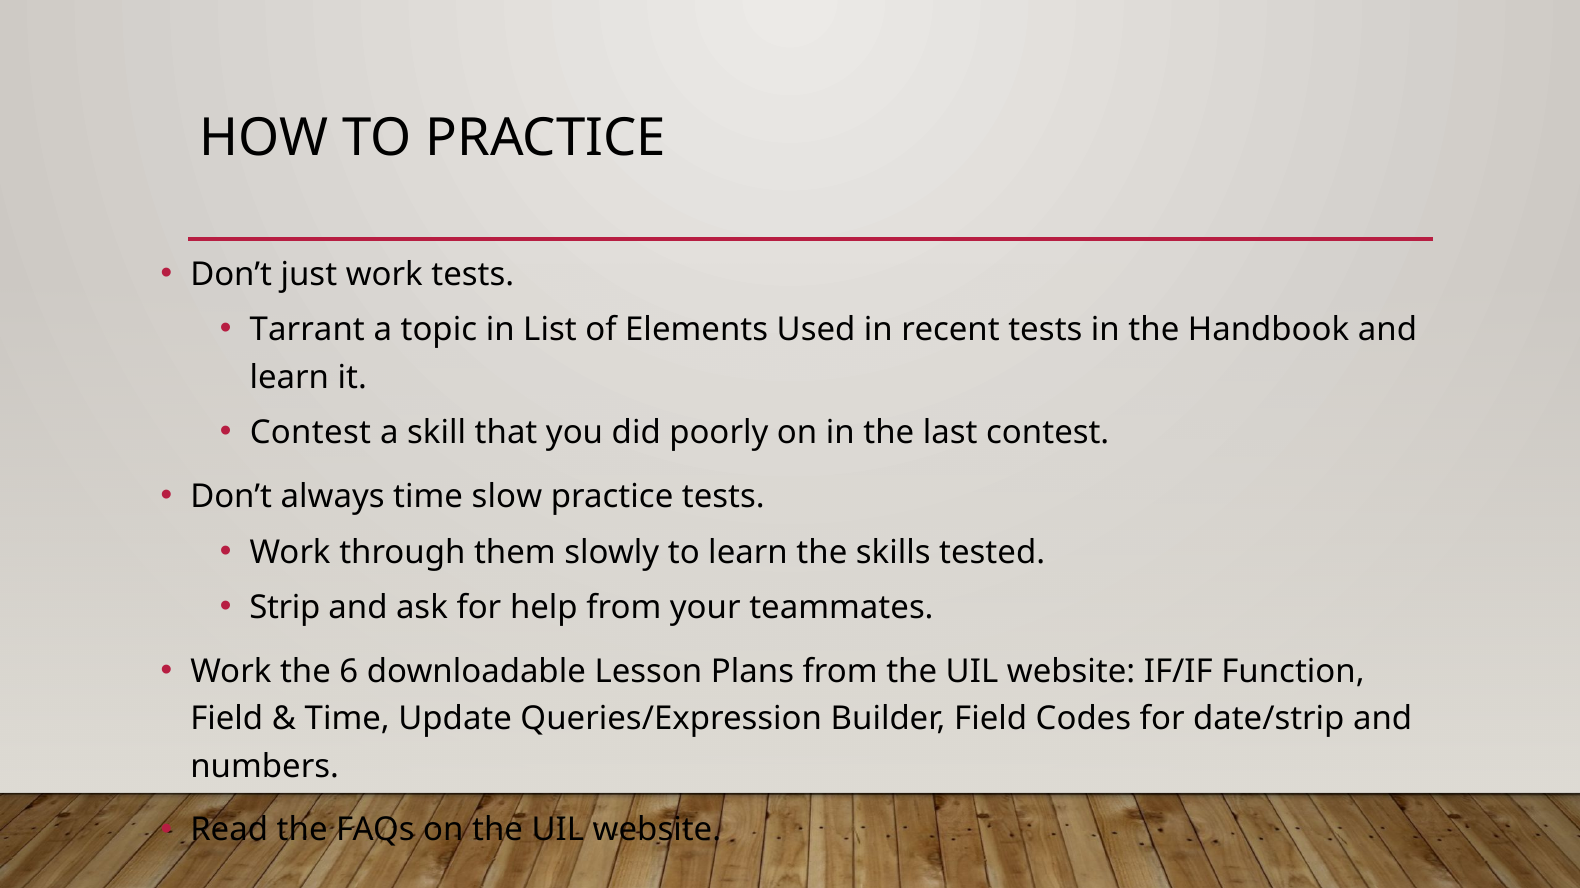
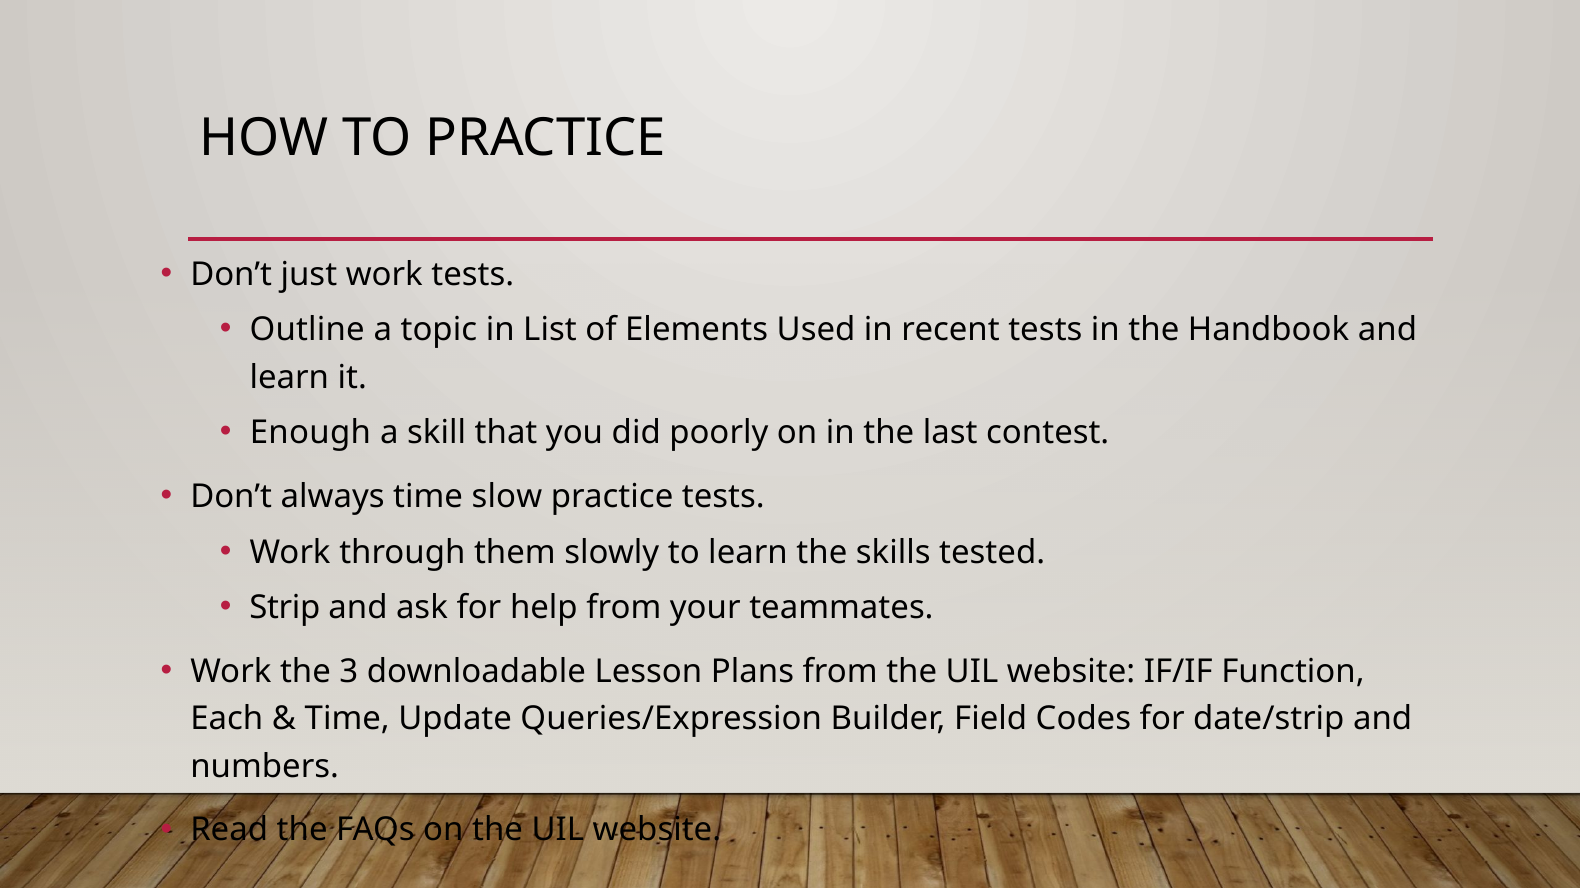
Tarrant: Tarrant -> Outline (307, 330)
Contest: Contest -> Enough (310, 433)
6: 6 -> 3 (349, 672)
Field: Field -> Each (227, 720)
